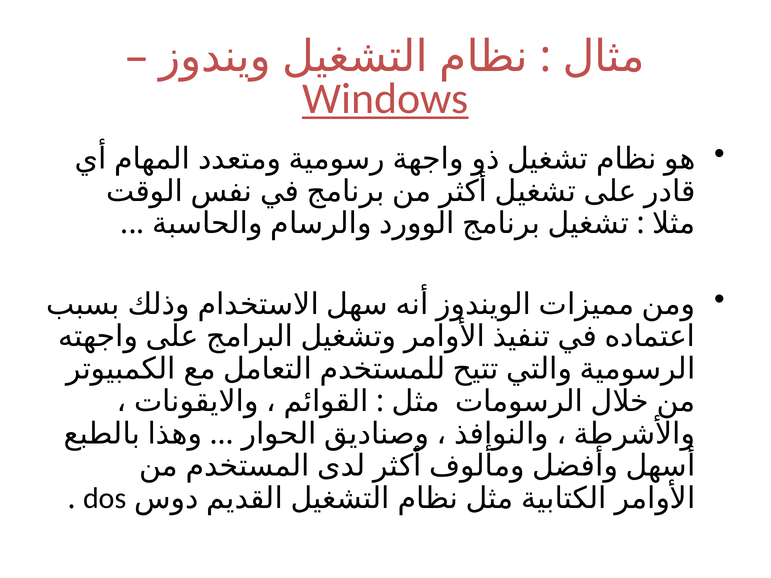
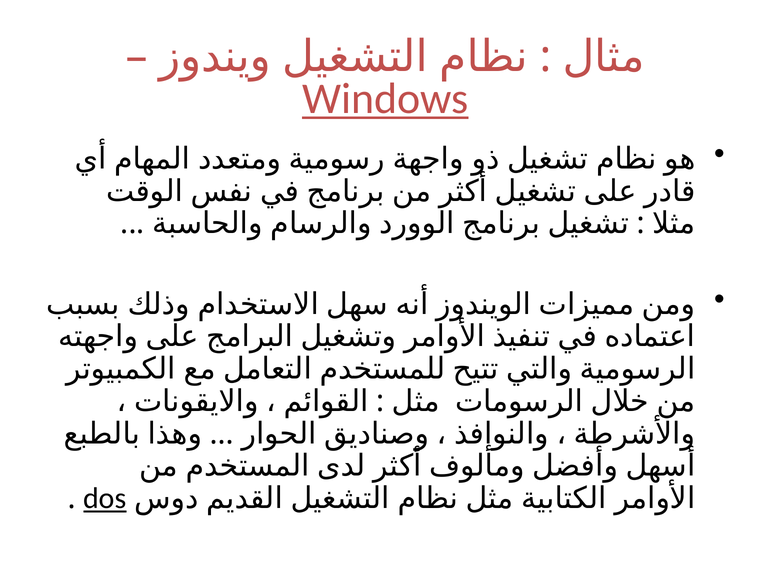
dos underline: none -> present (105, 499)
